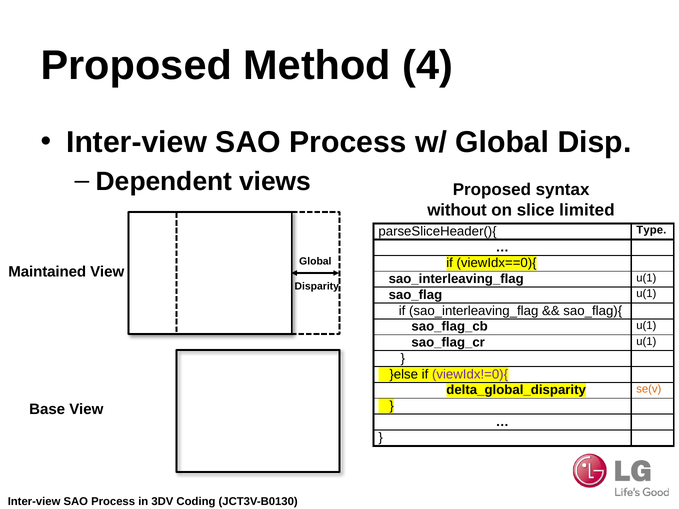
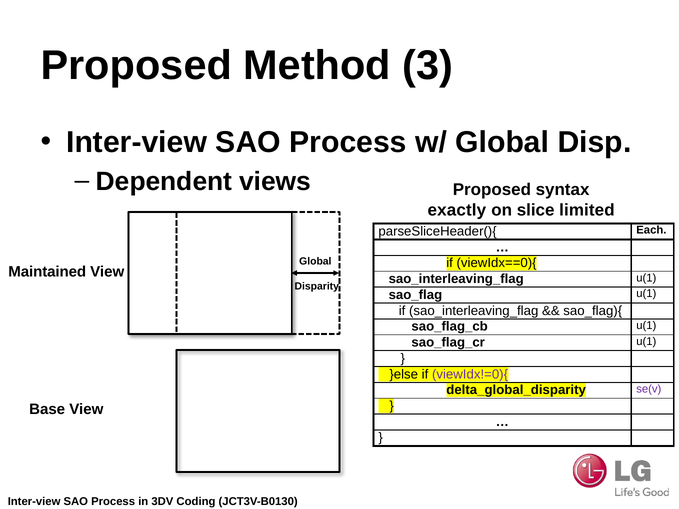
4: 4 -> 3 (428, 66)
without: without -> exactly (457, 210)
Type: Type -> Each (651, 230)
se(v colour: orange -> purple (649, 389)
